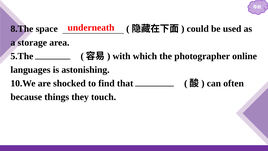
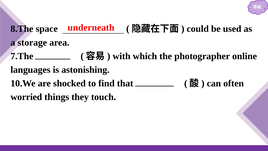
5.The: 5.The -> 7.The (22, 56)
because: because -> worried (26, 97)
